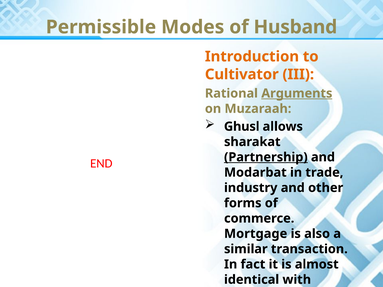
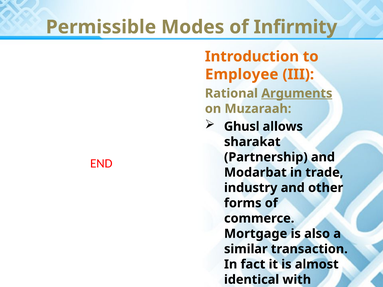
Husband: Husband -> Infirmity (295, 27)
Cultivator: Cultivator -> Employee (242, 74)
Partnership underline: present -> none (266, 157)
